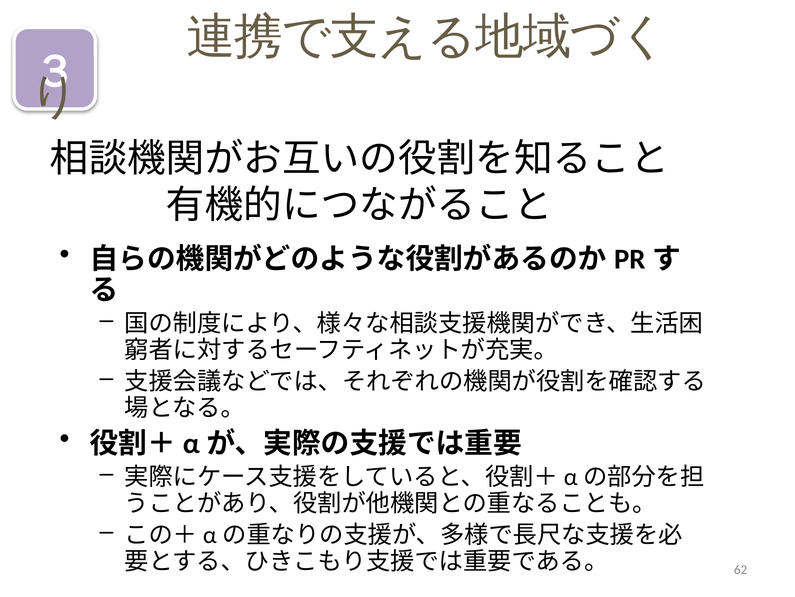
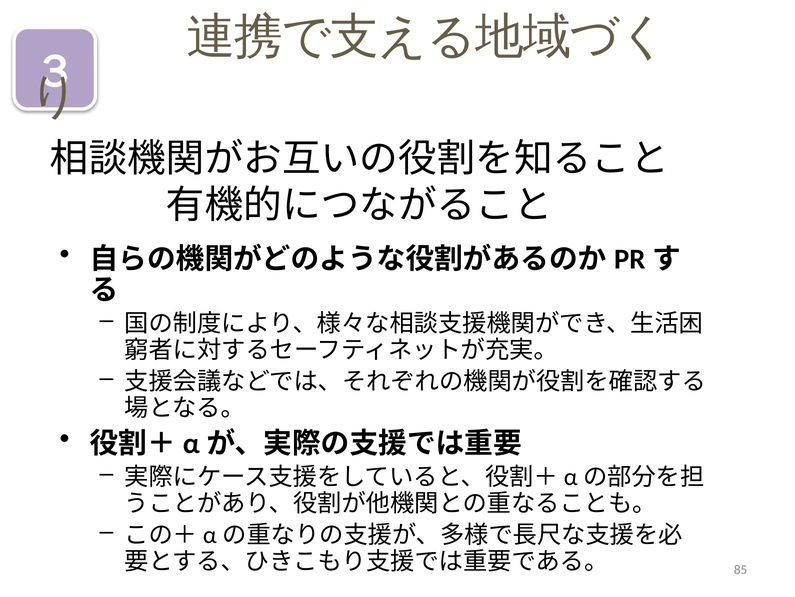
62: 62 -> 85 (741, 569)
